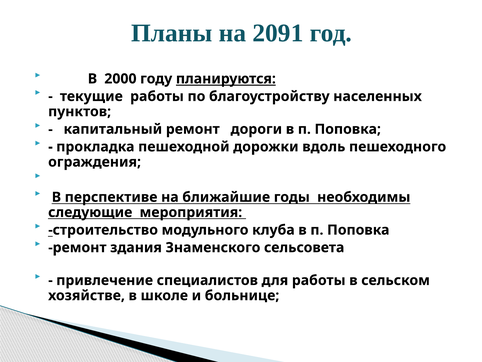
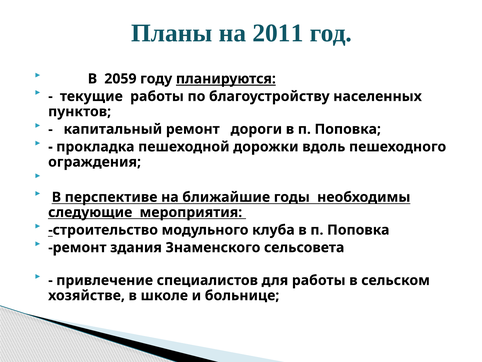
2091: 2091 -> 2011 (278, 33)
2000: 2000 -> 2059 (120, 79)
